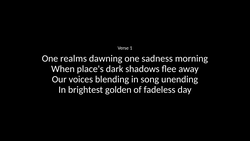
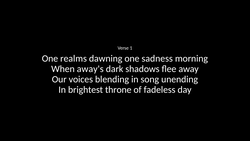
place's: place's -> away's (90, 69)
golden: golden -> throne (118, 90)
